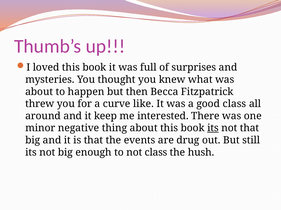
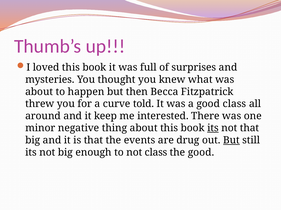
like: like -> told (144, 104)
But underline: none -> present (231, 141)
the hush: hush -> good (201, 153)
